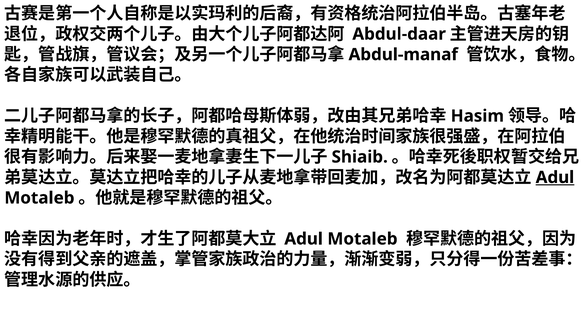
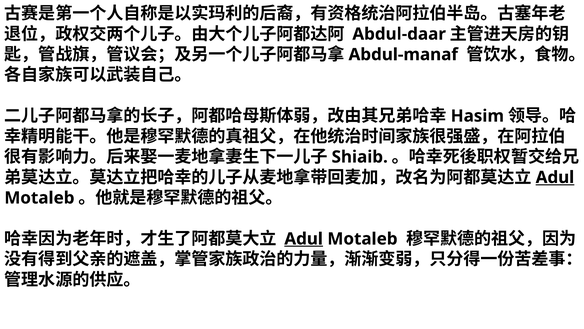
Adul underline: none -> present (304, 239)
